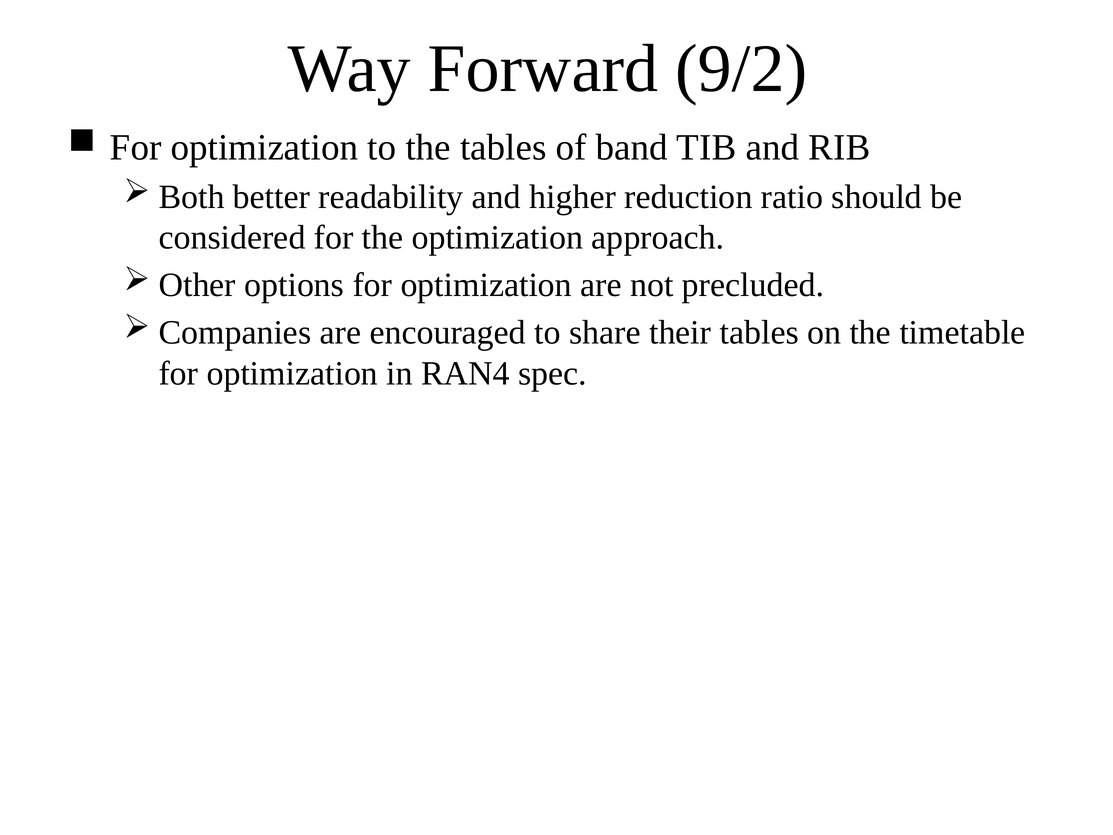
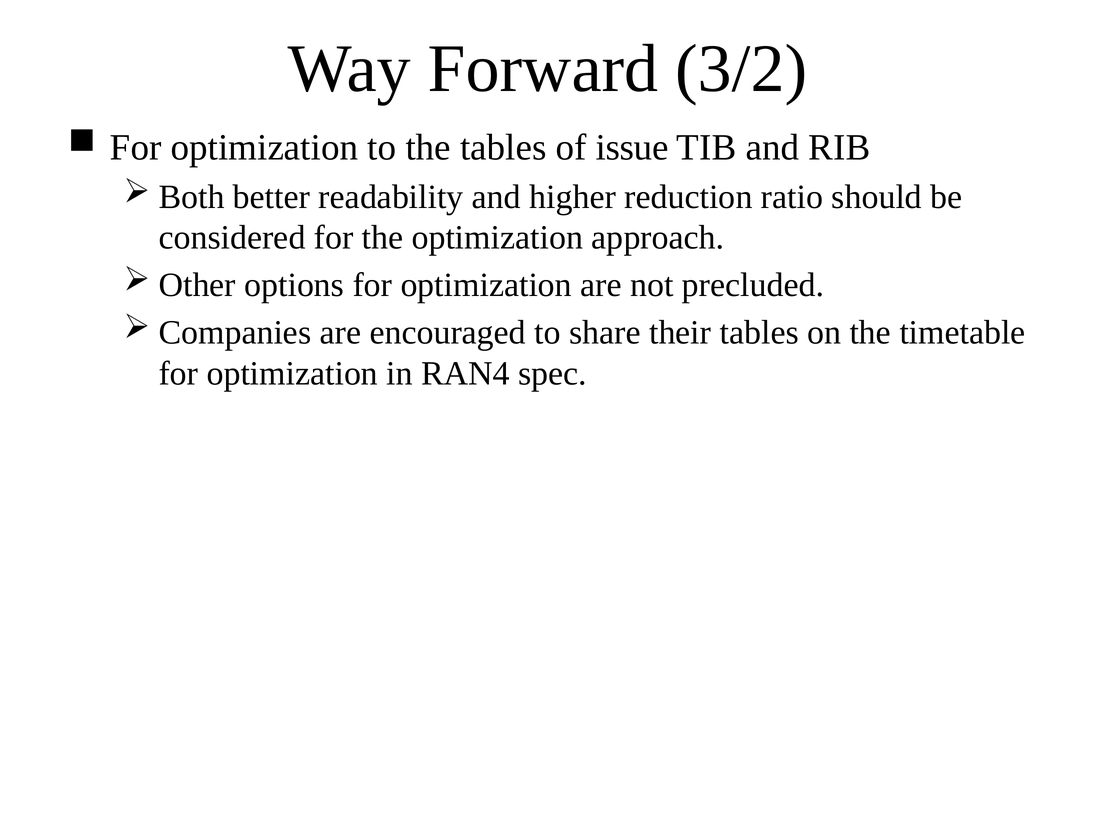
9/2: 9/2 -> 3/2 (741, 69)
band: band -> issue (632, 148)
